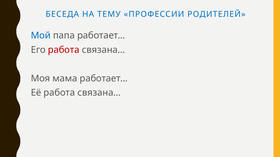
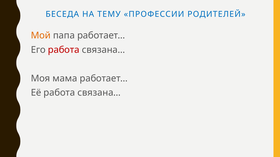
Мой colour: blue -> orange (41, 36)
